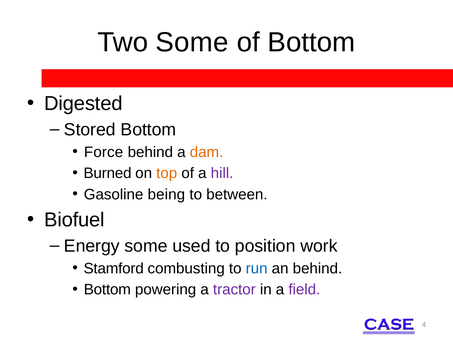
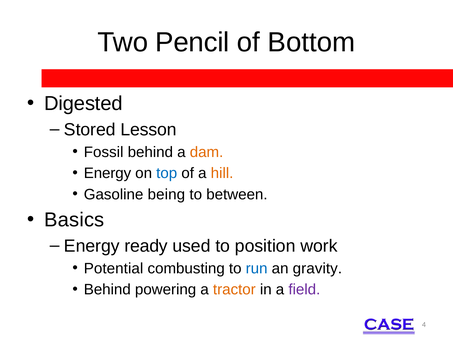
Two Some: Some -> Pencil (192, 42)
Stored Bottom: Bottom -> Lesson (149, 129)
Force: Force -> Fossil (104, 152)
Burned: Burned -> Energy (107, 173)
top colour: orange -> blue (167, 173)
hill colour: purple -> orange (222, 173)
Biofuel: Biofuel -> Basics (74, 220)
Energy some: some -> ready (146, 246)
Stamford: Stamford -> Potential (114, 268)
an behind: behind -> gravity (317, 268)
Bottom: Bottom -> Behind (107, 289)
tractor colour: purple -> orange (234, 289)
